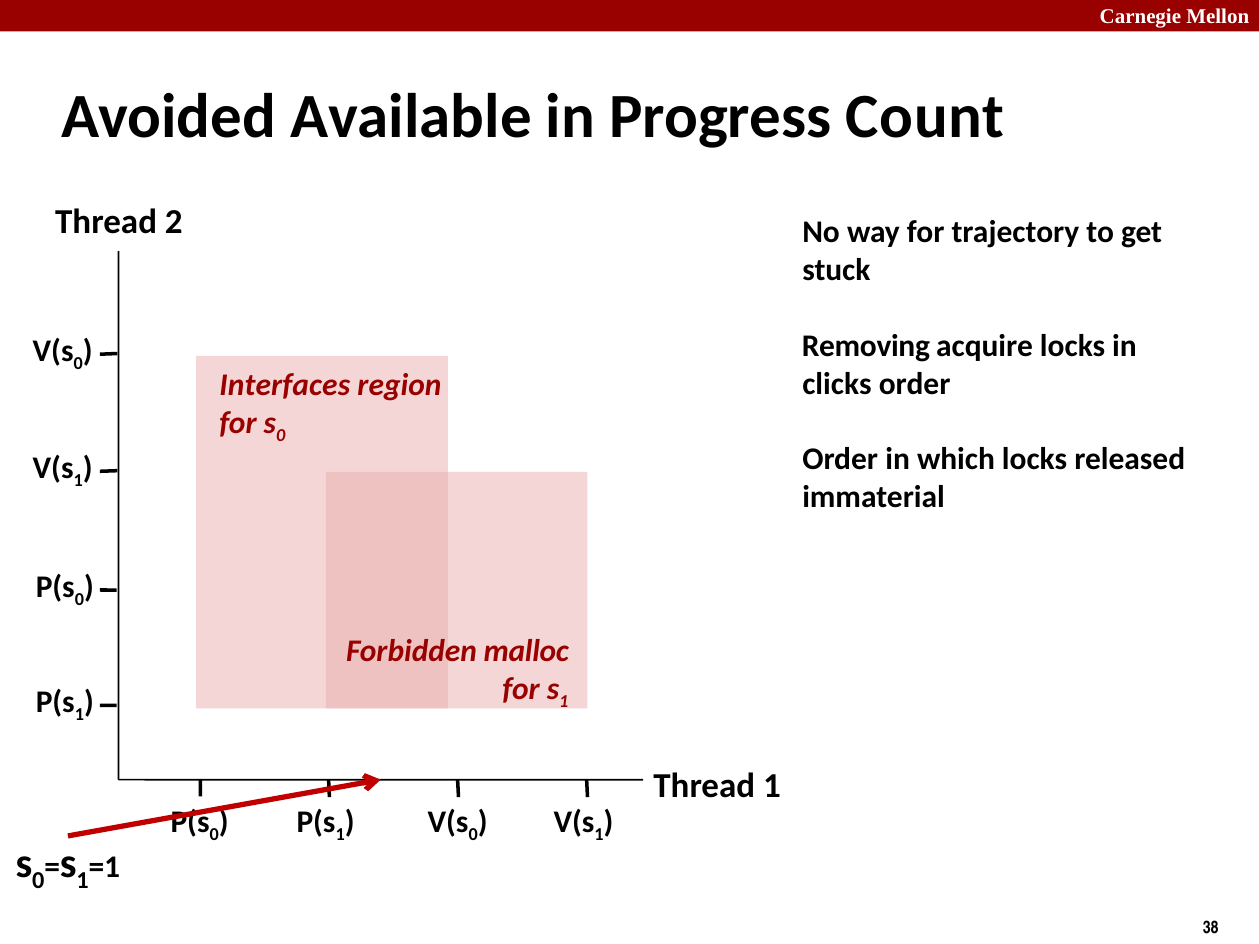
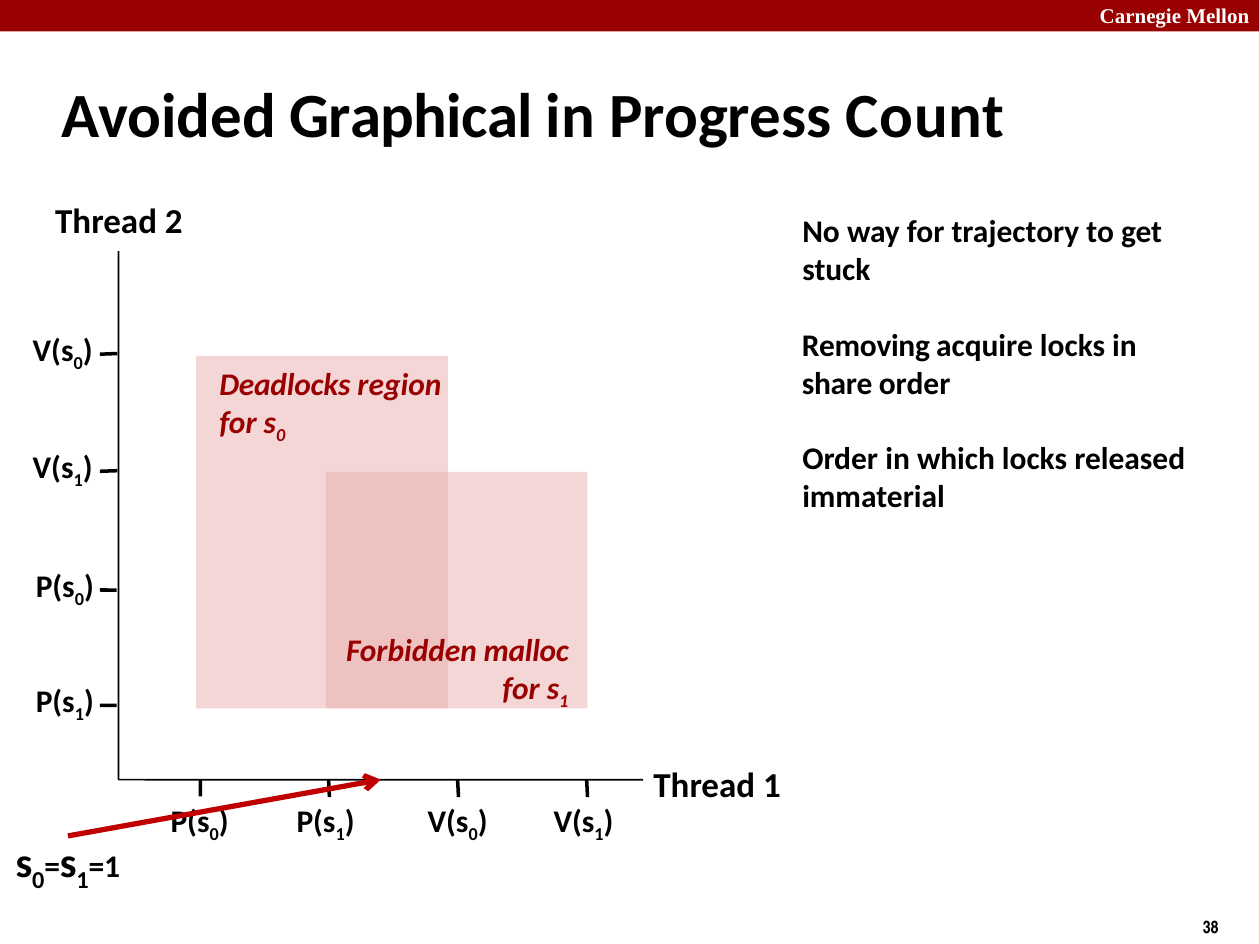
Available: Available -> Graphical (411, 117)
clicks: clicks -> share (837, 384)
Interfaces: Interfaces -> Deadlocks (285, 386)
